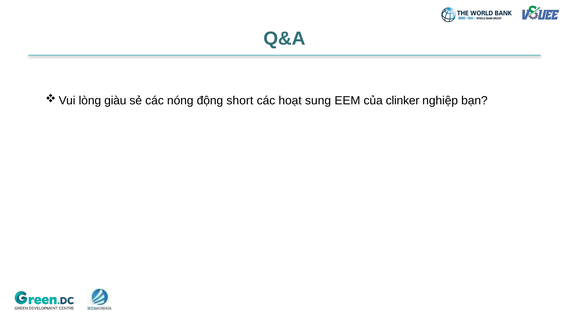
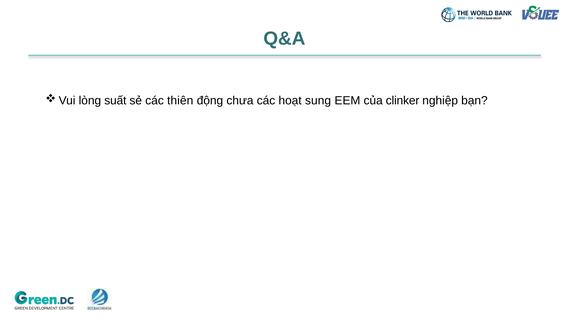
giàu: giàu -> suất (115, 101)
nóng: nóng -> thiên (180, 101)
short: short -> chưa (240, 101)
